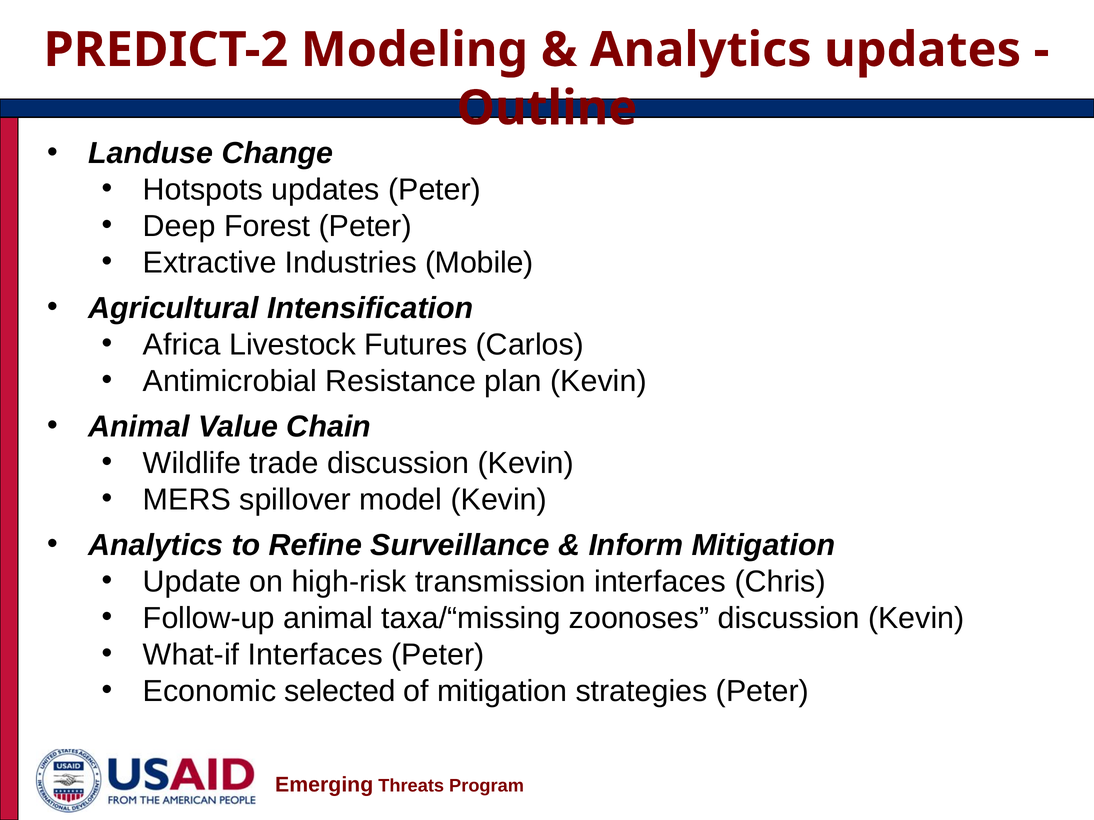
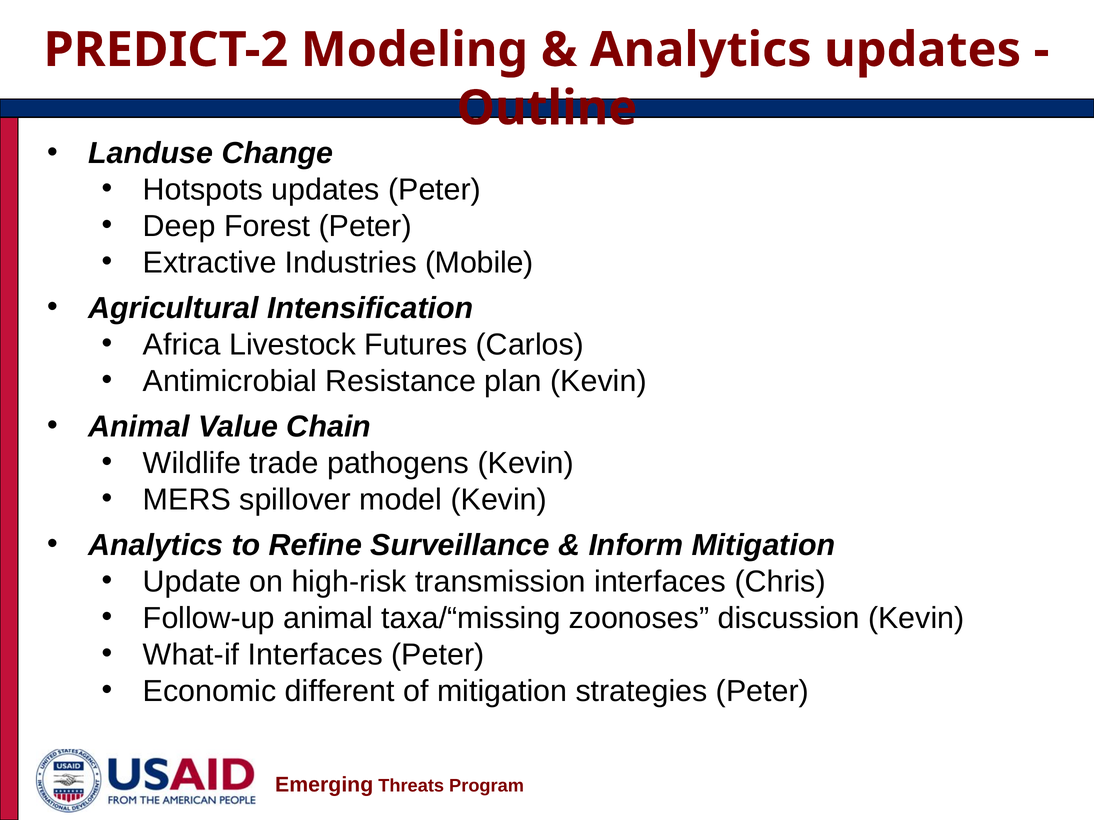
trade discussion: discussion -> pathogens (398, 463)
selected: selected -> different (340, 691)
